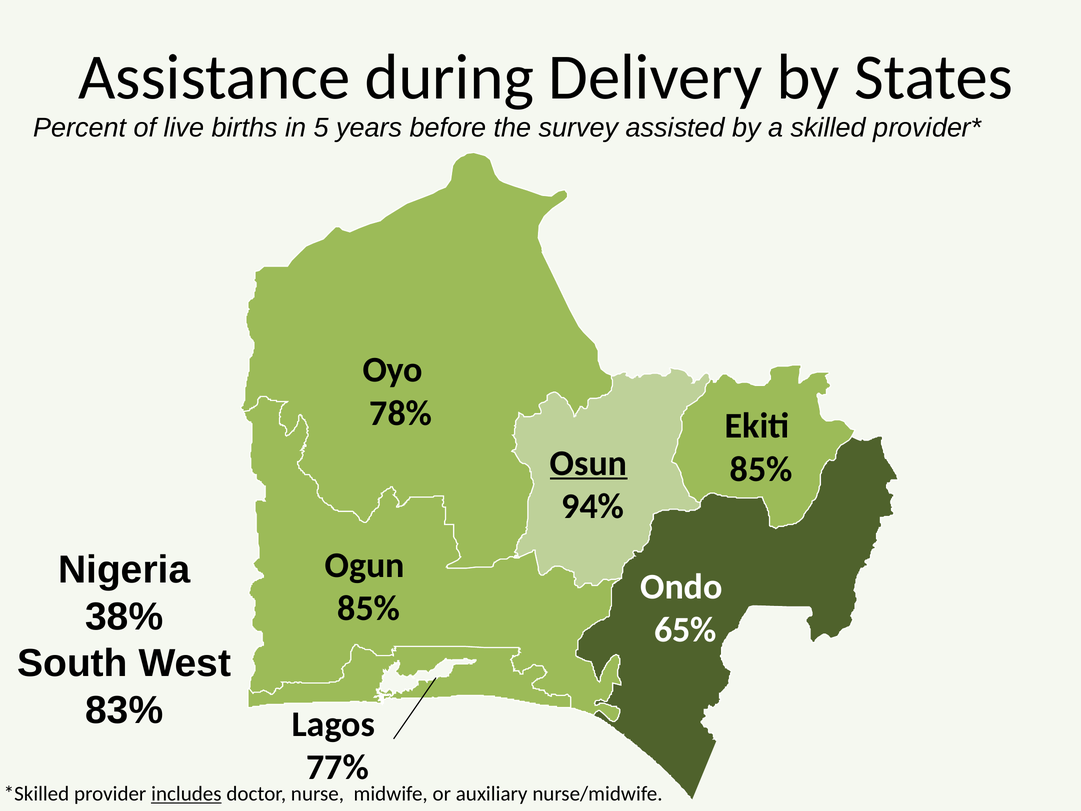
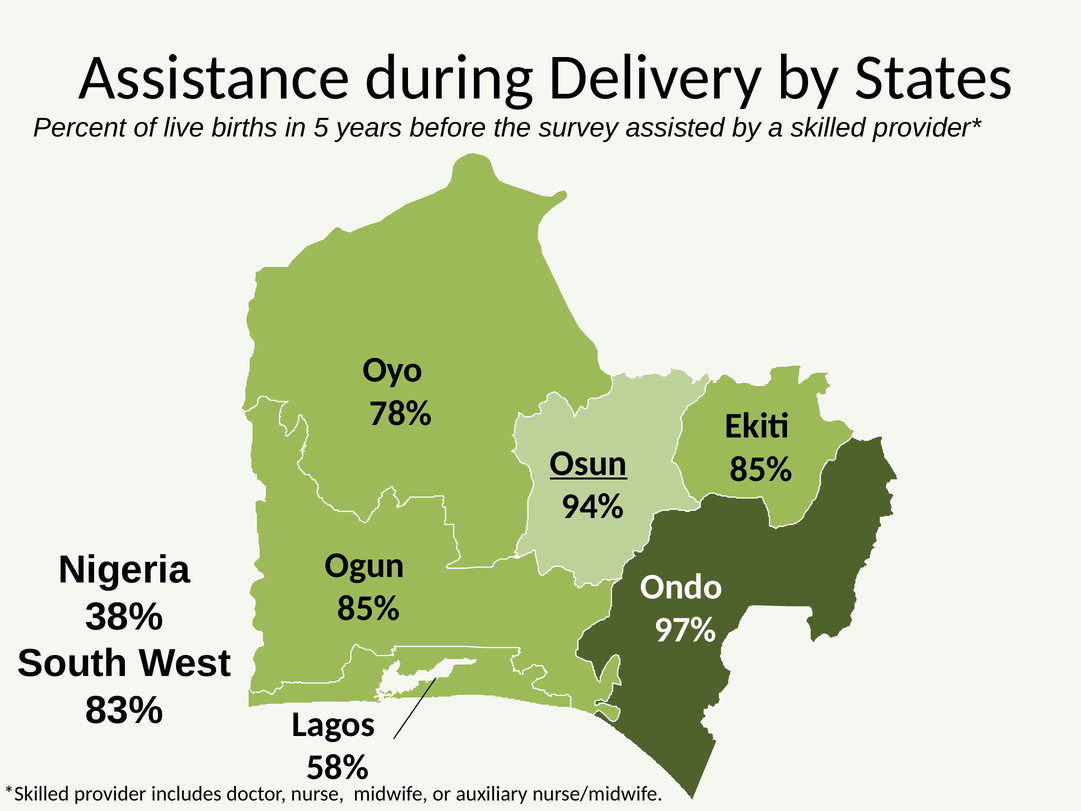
65%: 65% -> 97% (685, 630)
77%: 77% -> 58% (337, 767)
includes underline: present -> none (186, 794)
